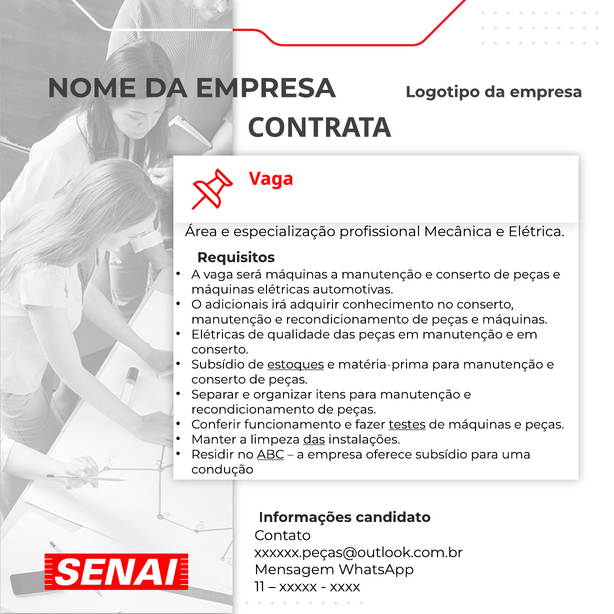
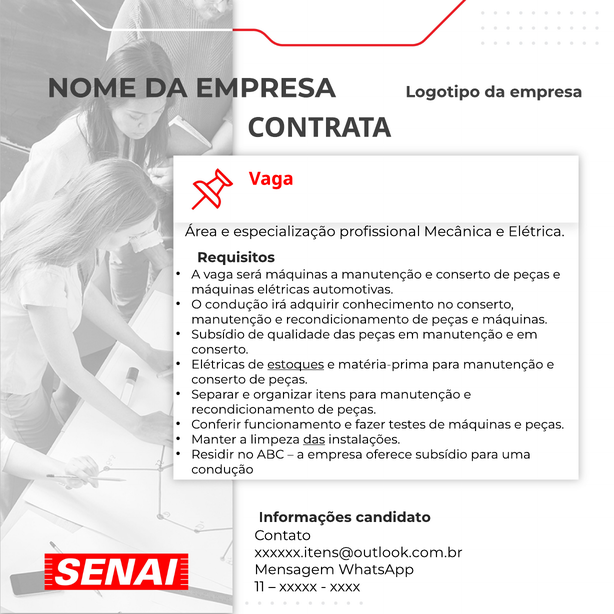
O adicionais: adicionais -> condução (237, 304)
Elétricas: Elétricas -> Subsídio (218, 334)
Subsídio: Subsídio -> Elétricas (218, 364)
testes underline: present -> none (407, 424)
ABC underline: present -> none (270, 454)
xxxxxx.peças@outlook.com.br: xxxxxx.peças@outlook.com.br -> xxxxxx.itens@outlook.com.br (358, 553)
